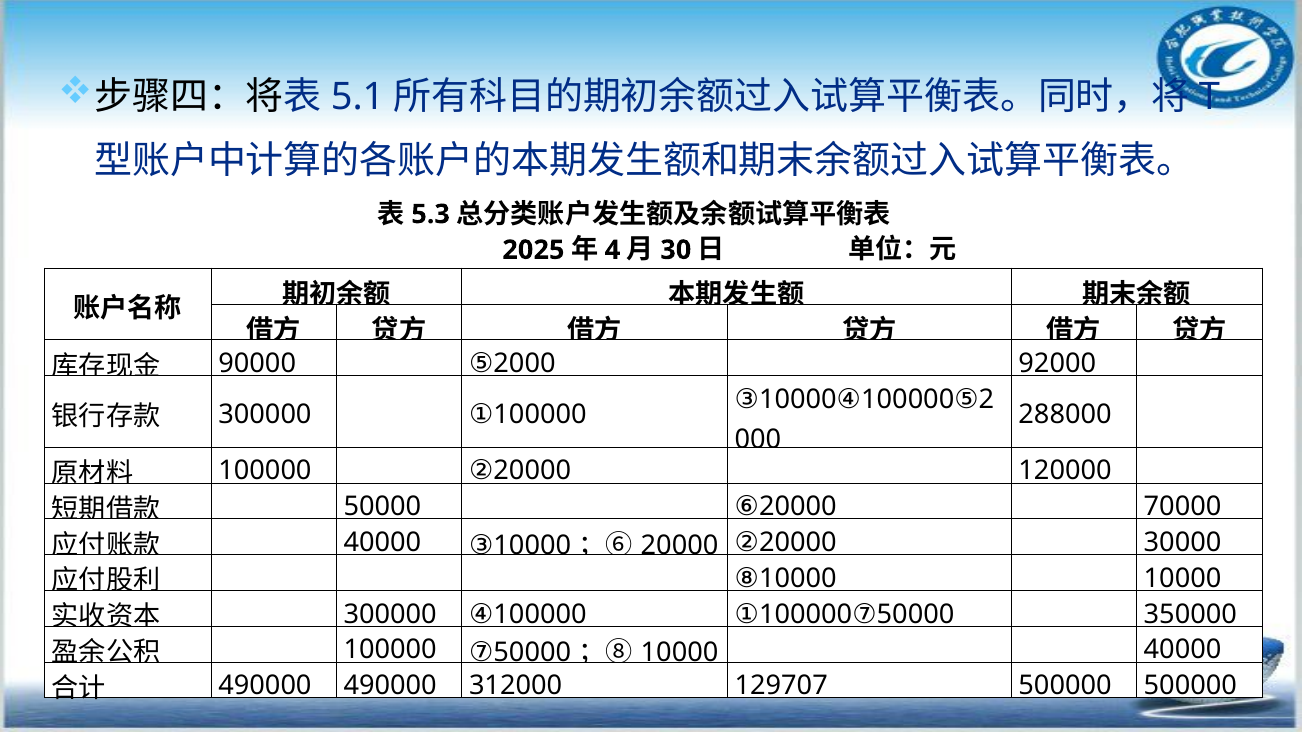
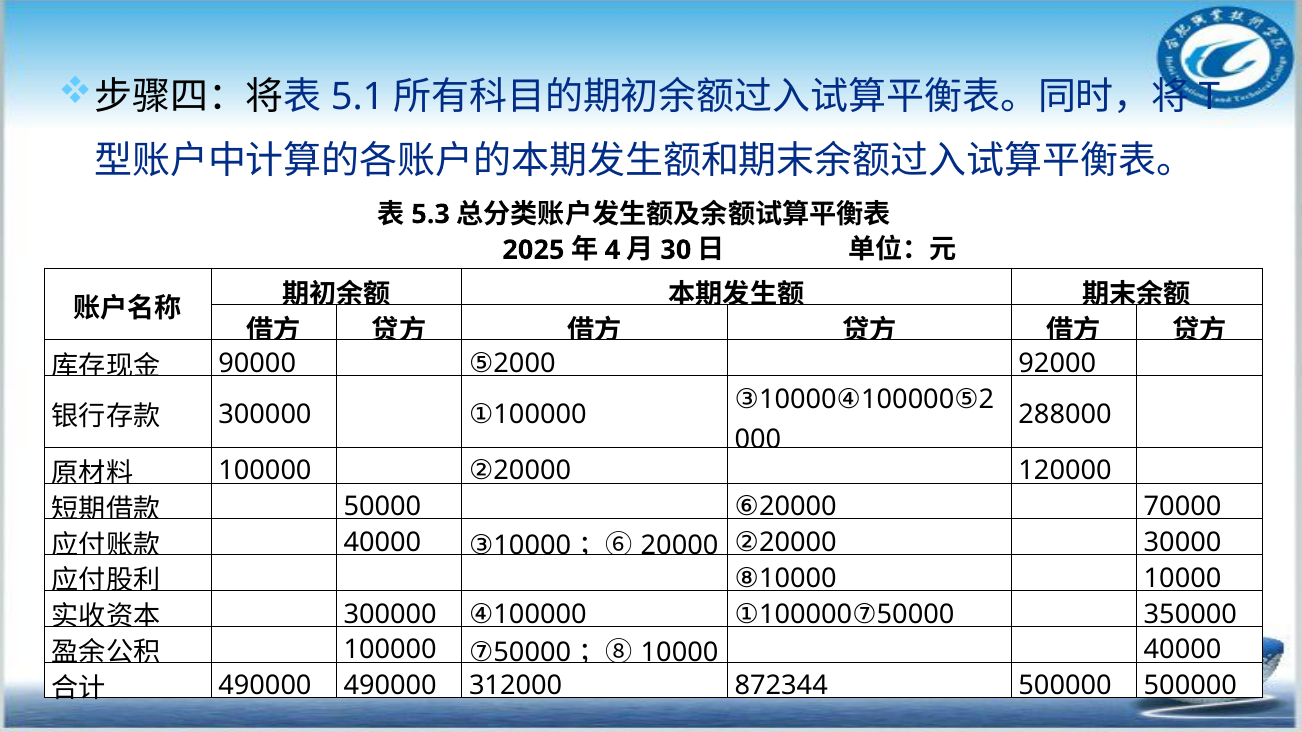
129707: 129707 -> 872344 (781, 686)
